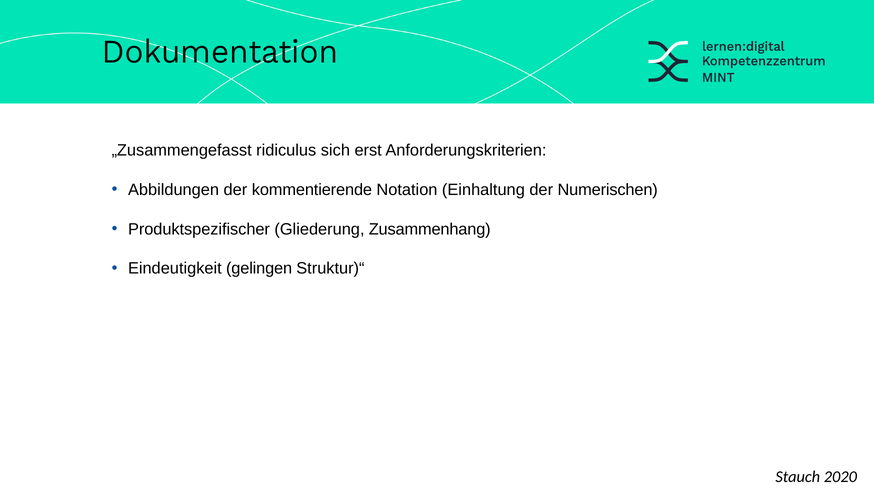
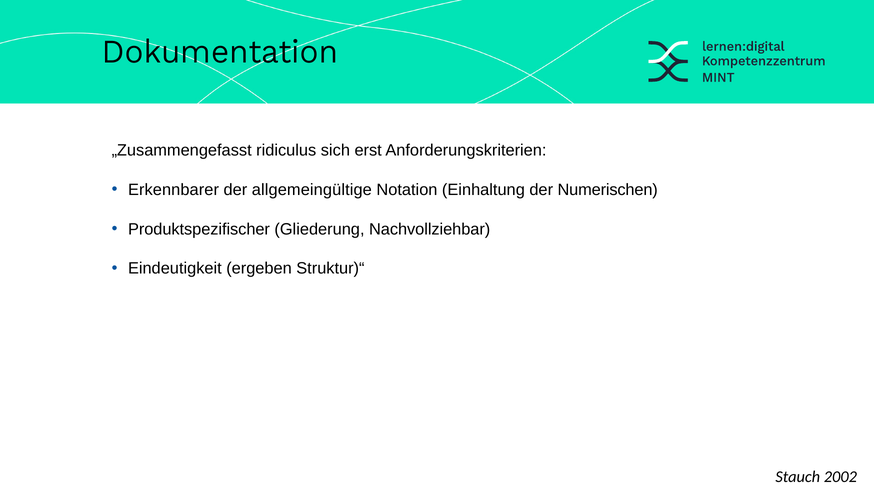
Abbildungen: Abbildungen -> Erkennbarer (173, 190)
kommentierende: kommentierende -> allgemeingültige (312, 190)
Zusammenhang: Zusammenhang -> Nachvollziehbar (430, 229)
gelingen: gelingen -> ergeben (259, 268)
2020: 2020 -> 2002 (840, 477)
